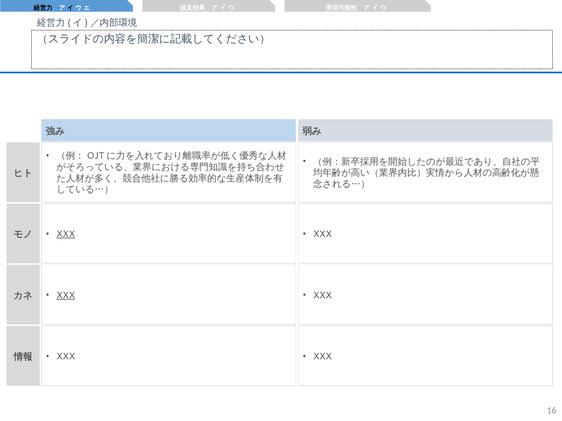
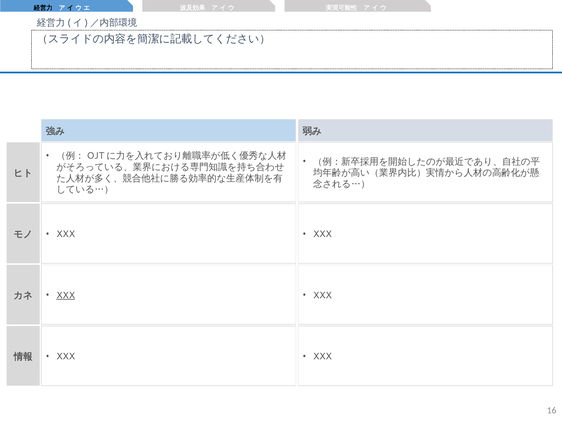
XXX underline: present -> none (66, 234)
